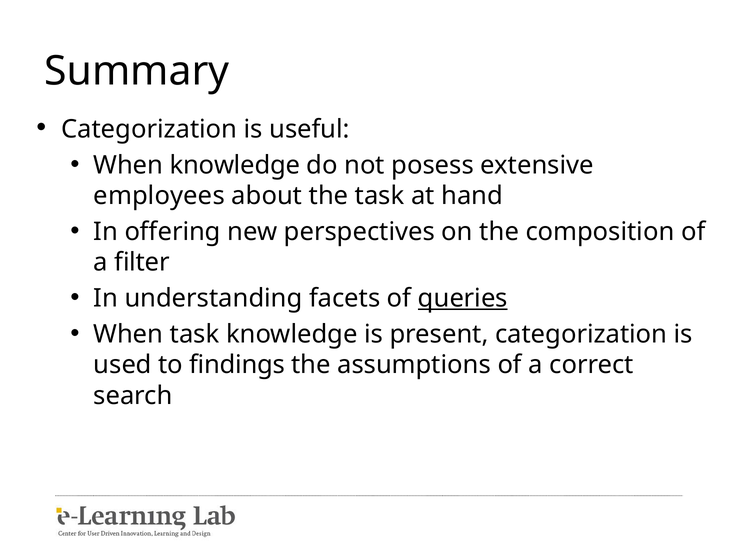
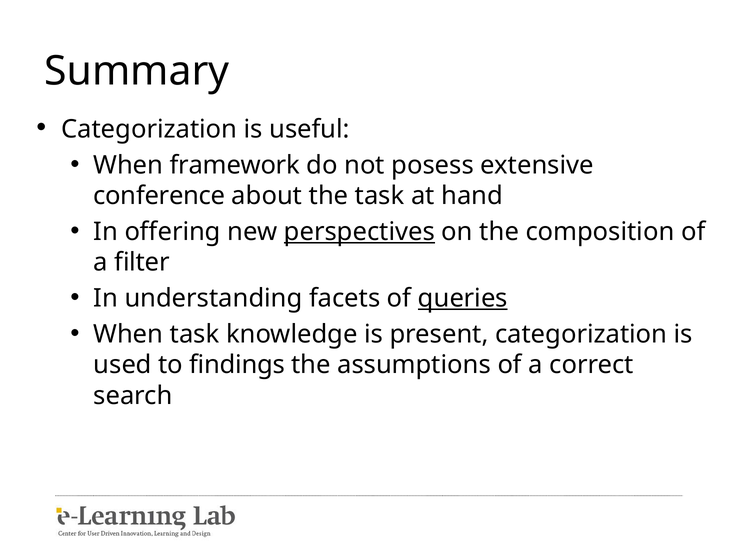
When knowledge: knowledge -> framework (235, 165)
employees: employees -> conference (159, 196)
perspectives underline: none -> present (359, 232)
